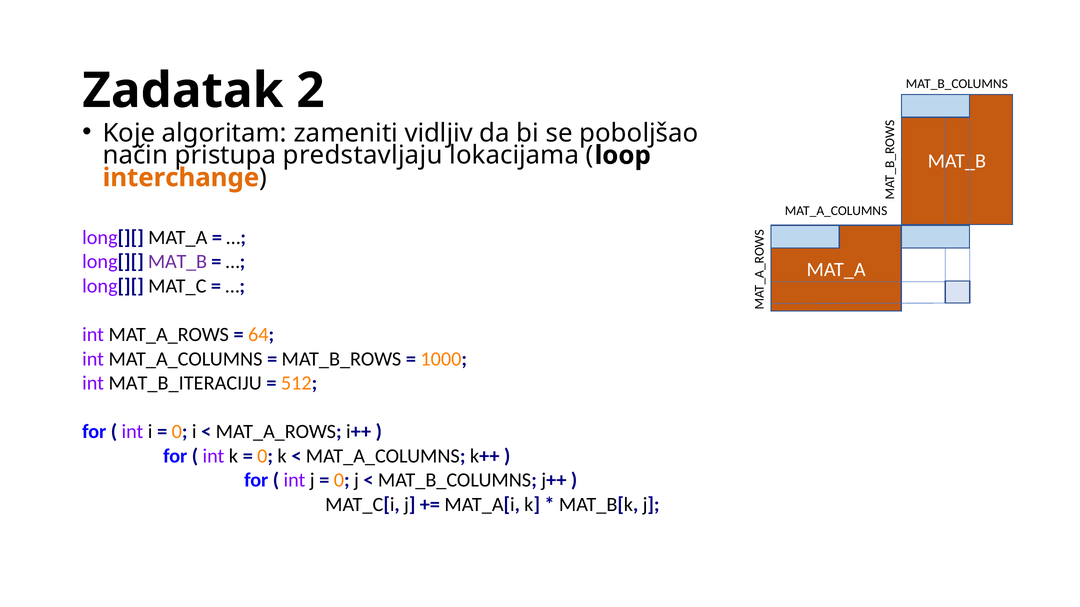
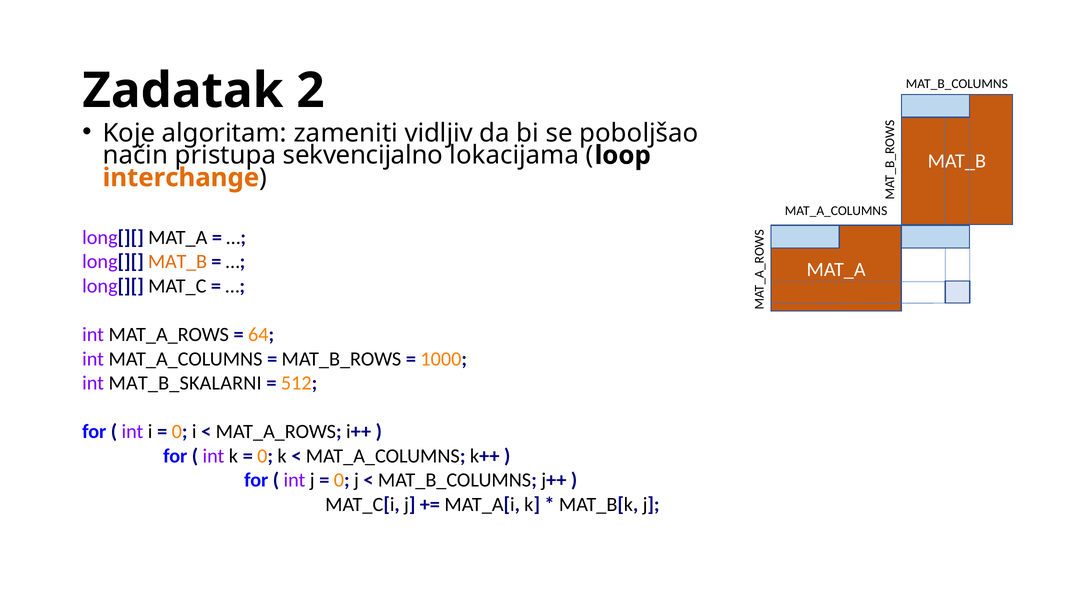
predstavljaju: predstavljaju -> sekvencijalno (363, 155)
MAT_B colour: purple -> orange (178, 262)
MAT_B_ITERACIJU: MAT_B_ITERACIJU -> MAT_B_SKALARNI (185, 383)
